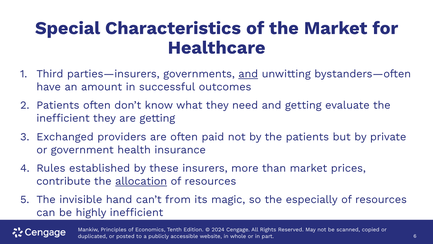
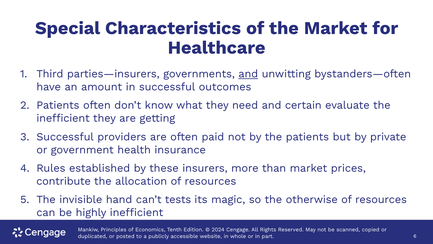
and getting: getting -> certain (303, 105)
Exchanged: Exchanged -> Successful (65, 137)
allocation underline: present -> none (141, 181)
from: from -> tests (178, 199)
especially: especially -> otherwise (312, 199)
